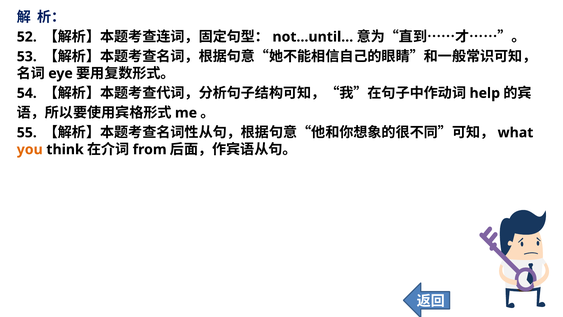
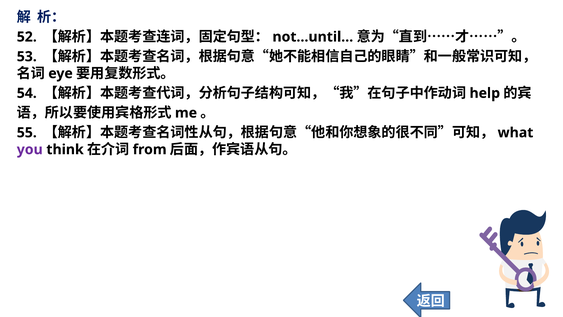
you colour: orange -> purple (30, 149)
